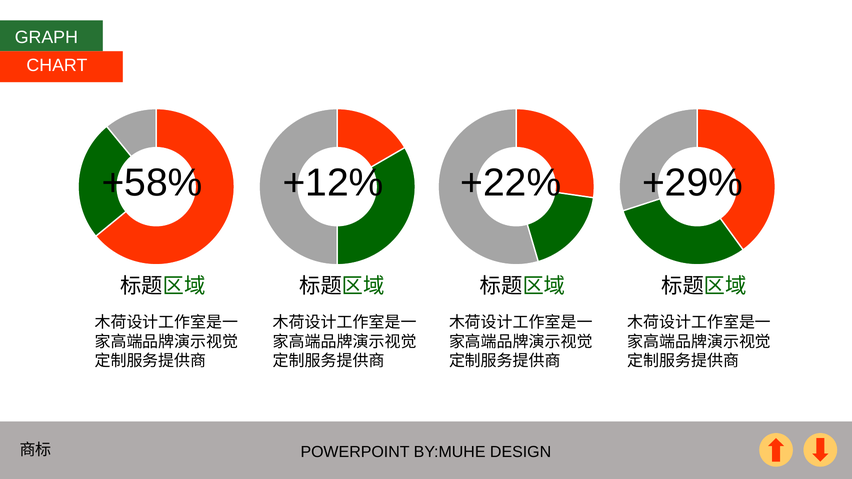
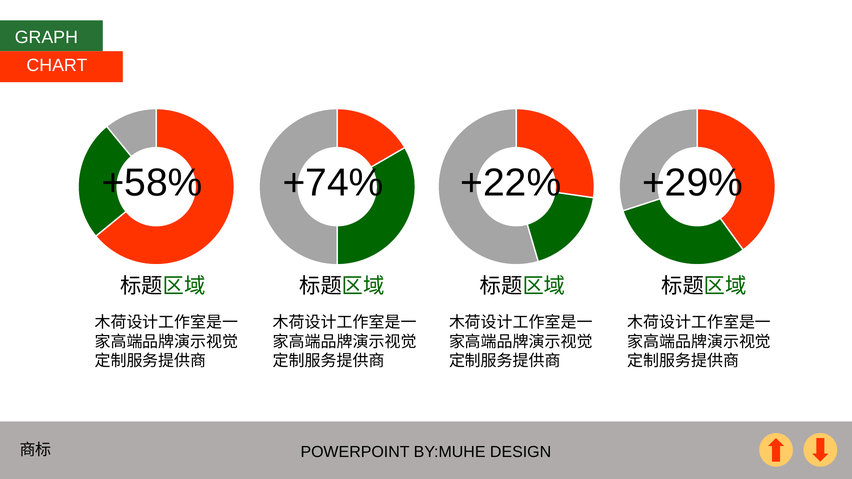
+12%: +12% -> +74% (333, 183)
